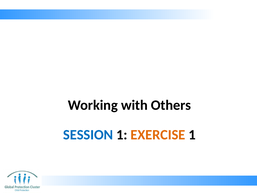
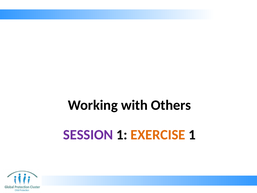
SESSION colour: blue -> purple (88, 135)
